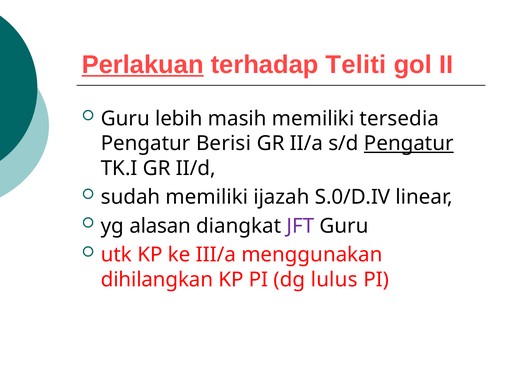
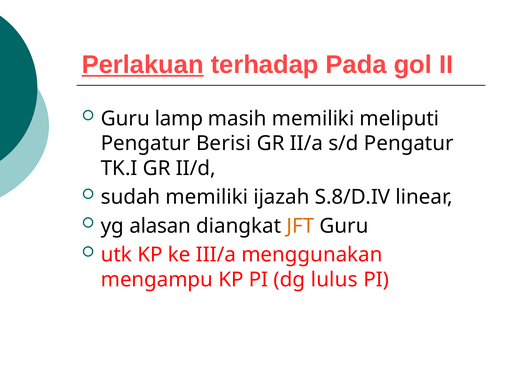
Teliti: Teliti -> Pada (356, 65)
lebih: lebih -> lamp (179, 118)
tersedia: tersedia -> meliputi (399, 118)
Pengatur underline: present -> none (409, 143)
S.0/D.IV: S.0/D.IV -> S.8/D.IV (353, 197)
JFT colour: purple -> orange (300, 226)
dihilangkan: dihilangkan -> mengampu (157, 279)
